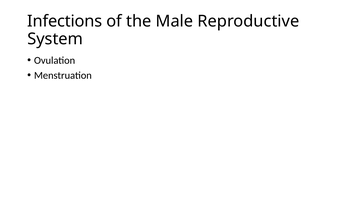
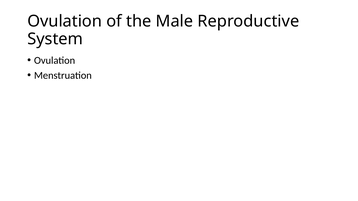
Infections: Infections -> Ovulation (65, 21)
